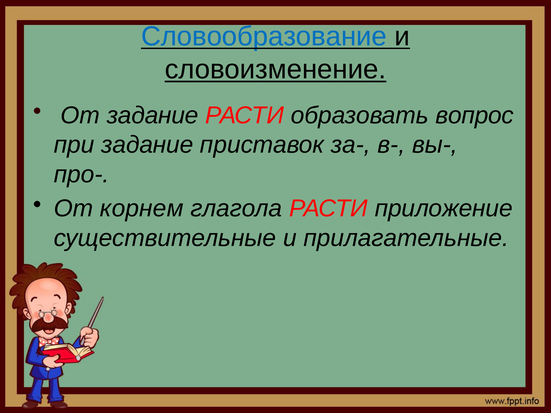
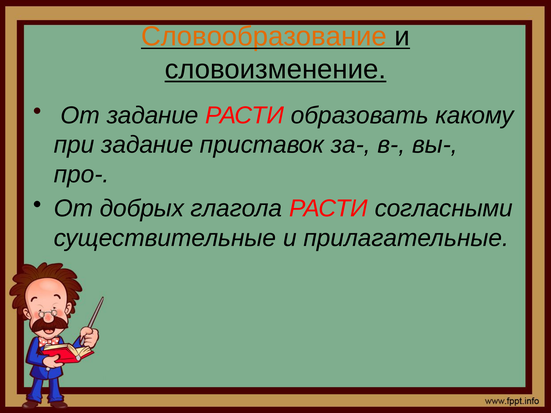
Словообразование colour: blue -> orange (264, 36)
вопрос: вопрос -> какому (475, 116)
корнем: корнем -> добрых (142, 209)
приложение: приложение -> согласными (444, 209)
